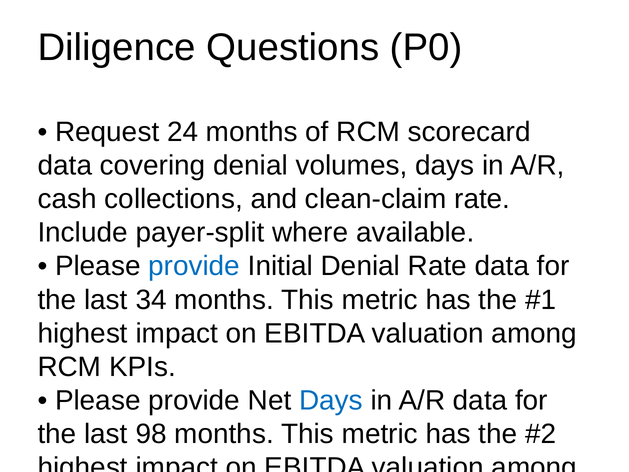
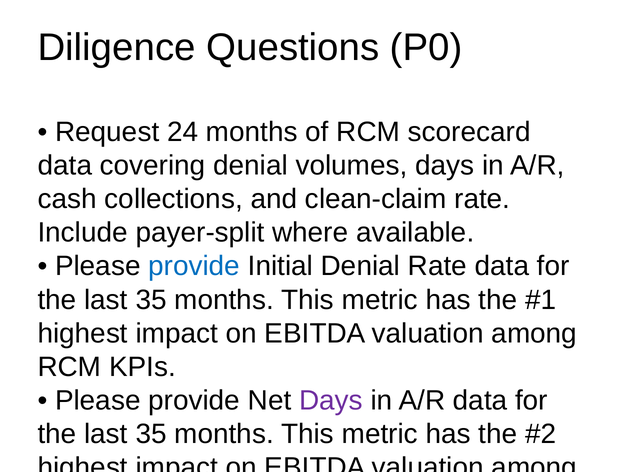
34: 34 -> 35 (151, 300)
Days colour: blue -> purple (331, 400)
98: 98 -> 35 (151, 434)
